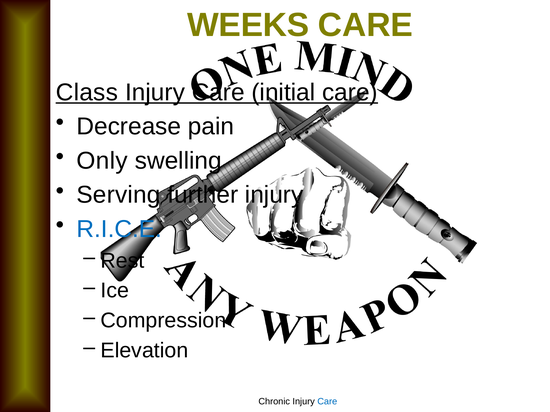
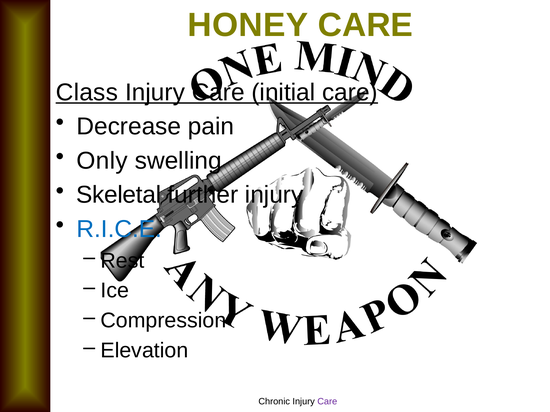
WEEKS: WEEKS -> HONEY (248, 25)
Serving: Serving -> Skeletal (119, 195)
Care colour: blue -> purple (327, 402)
